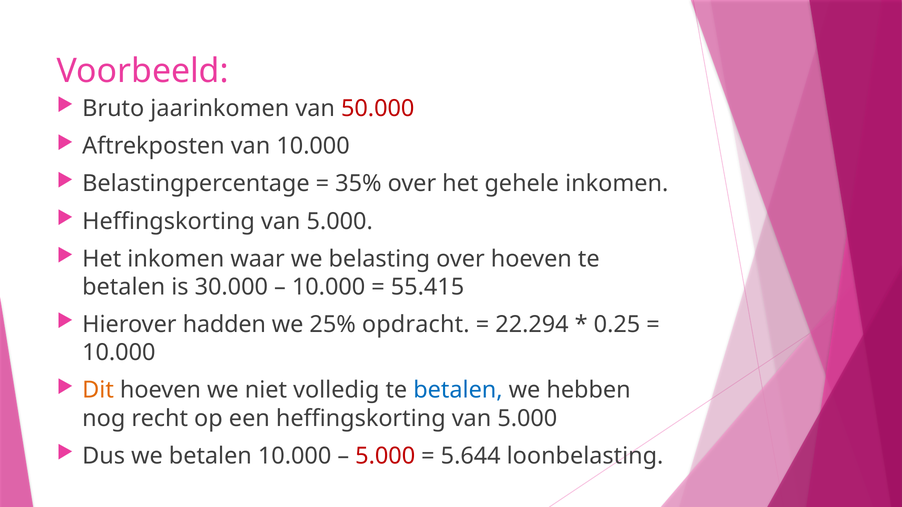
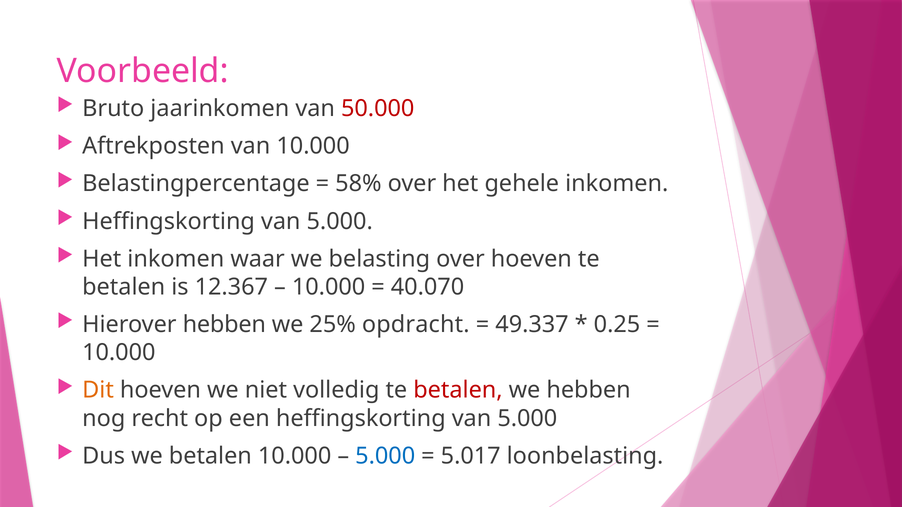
35%: 35% -> 58% (358, 184)
30.000: 30.000 -> 12.367 (231, 287)
55.415: 55.415 -> 40.070 (428, 287)
Hierover hadden: hadden -> hebben (224, 325)
22.294: 22.294 -> 49.337 (532, 325)
betalen colour: blue -> red (458, 391)
5.000 colour: red -> blue (385, 456)
5.644: 5.644 -> 5.017 (471, 456)
